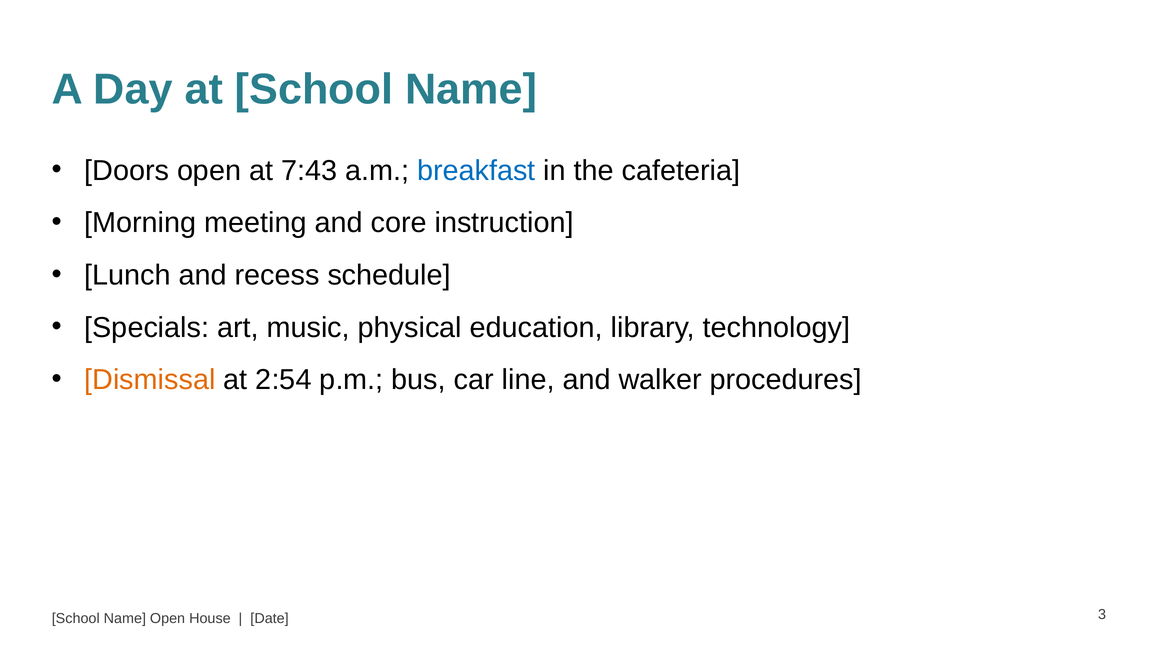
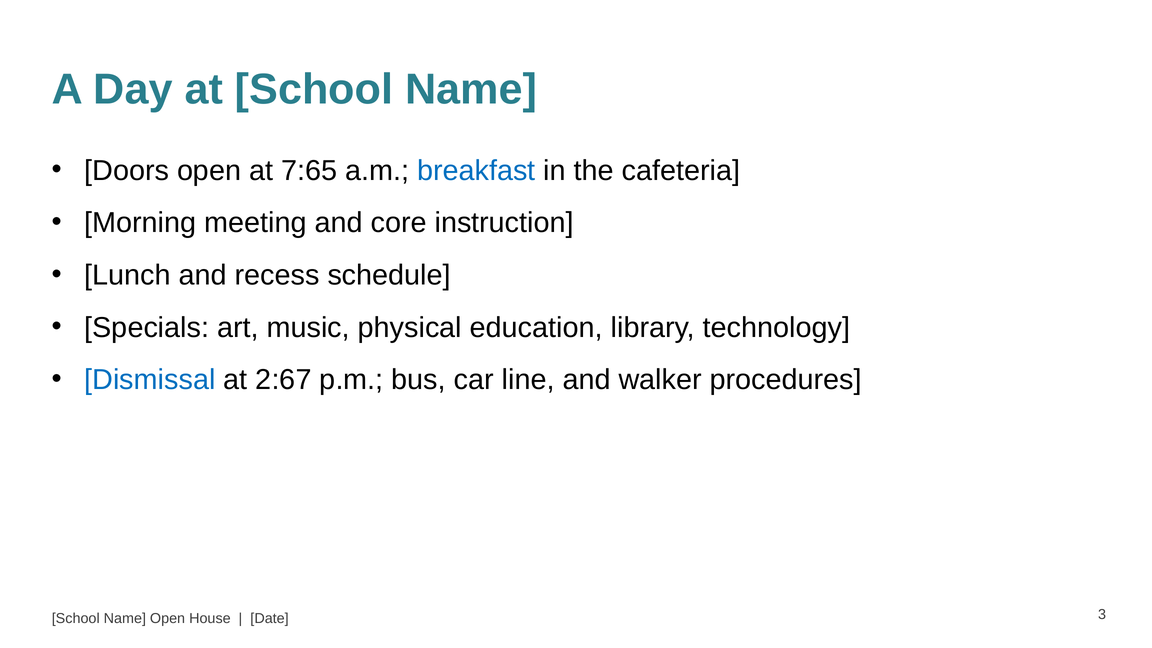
7:43: 7:43 -> 7:65 (309, 171)
Dismissal colour: orange -> blue (150, 380)
2:54: 2:54 -> 2:67 (284, 380)
